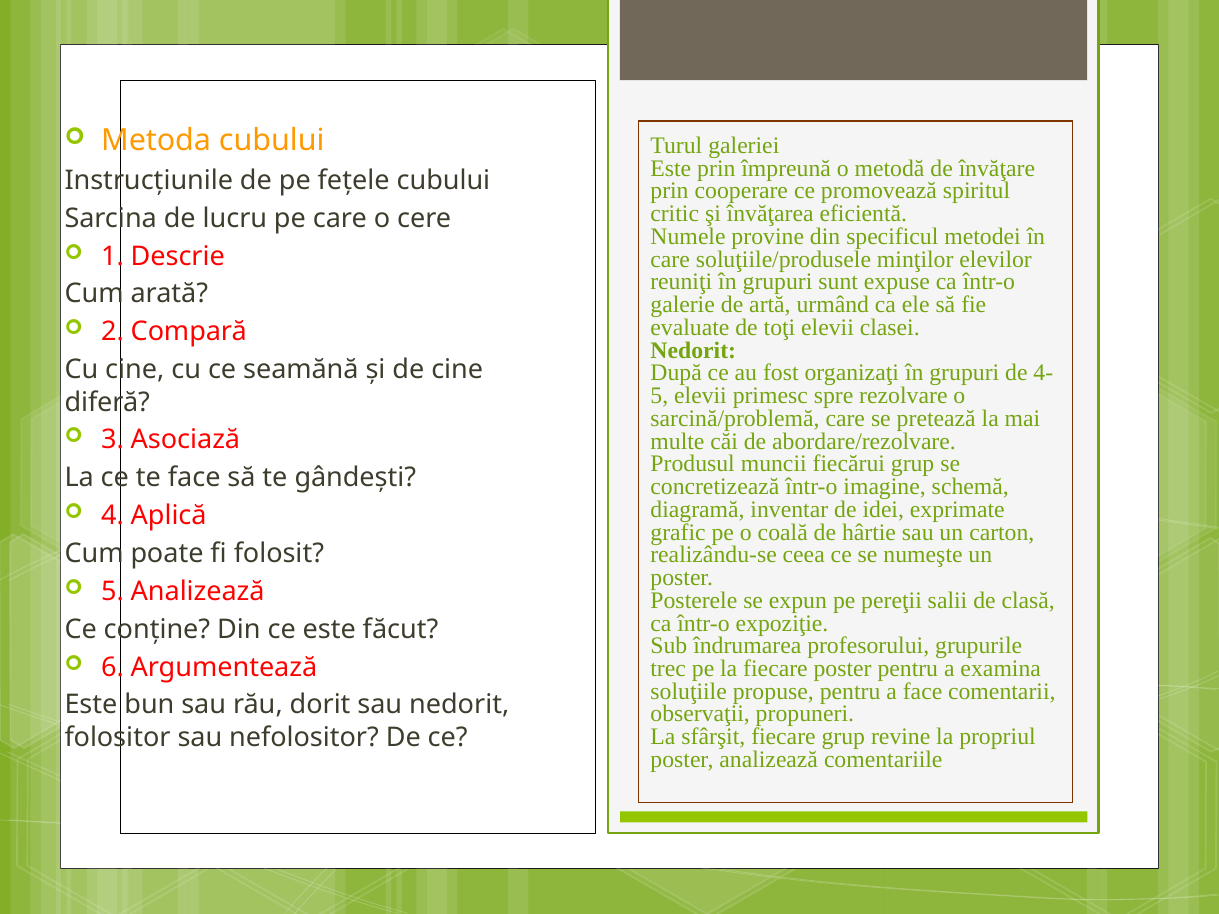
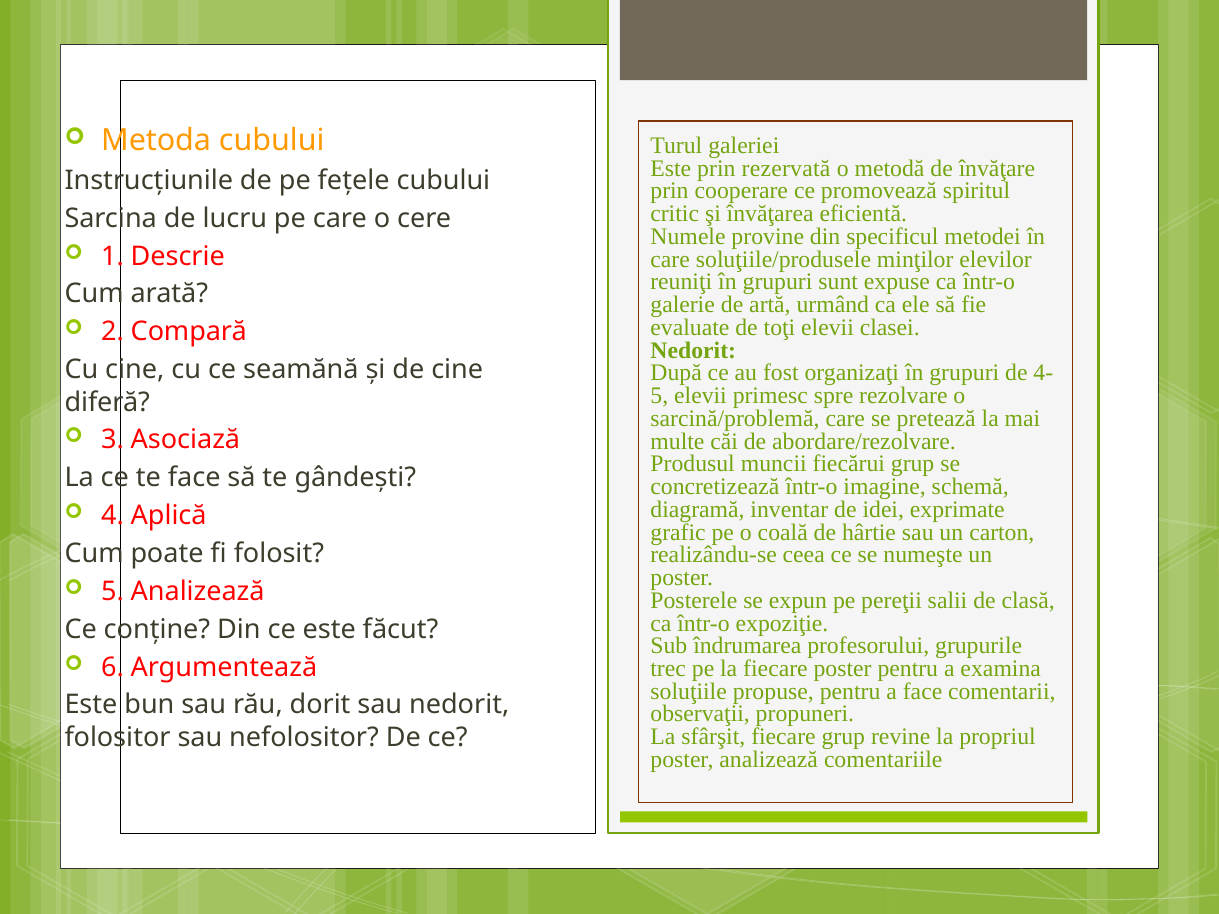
împreună: împreună -> rezervată (786, 168)
